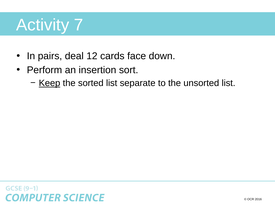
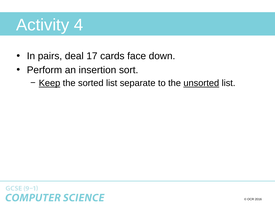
7: 7 -> 4 (79, 25)
12: 12 -> 17 (92, 56)
unsorted underline: none -> present (201, 83)
